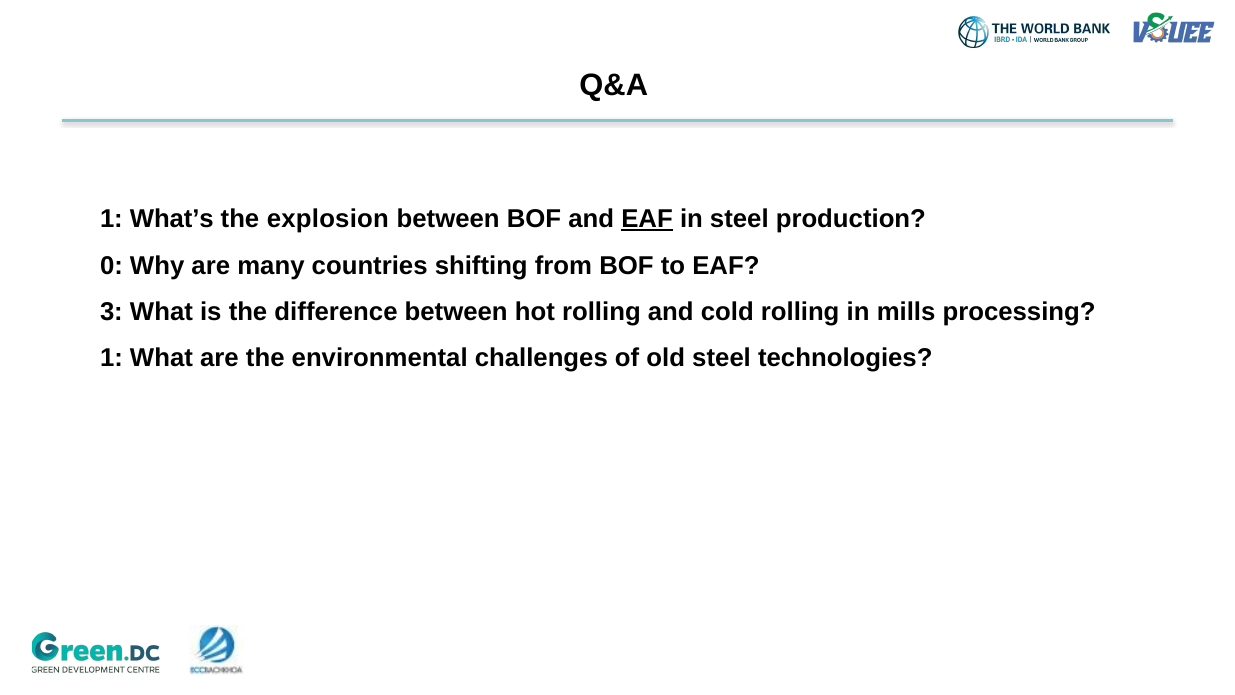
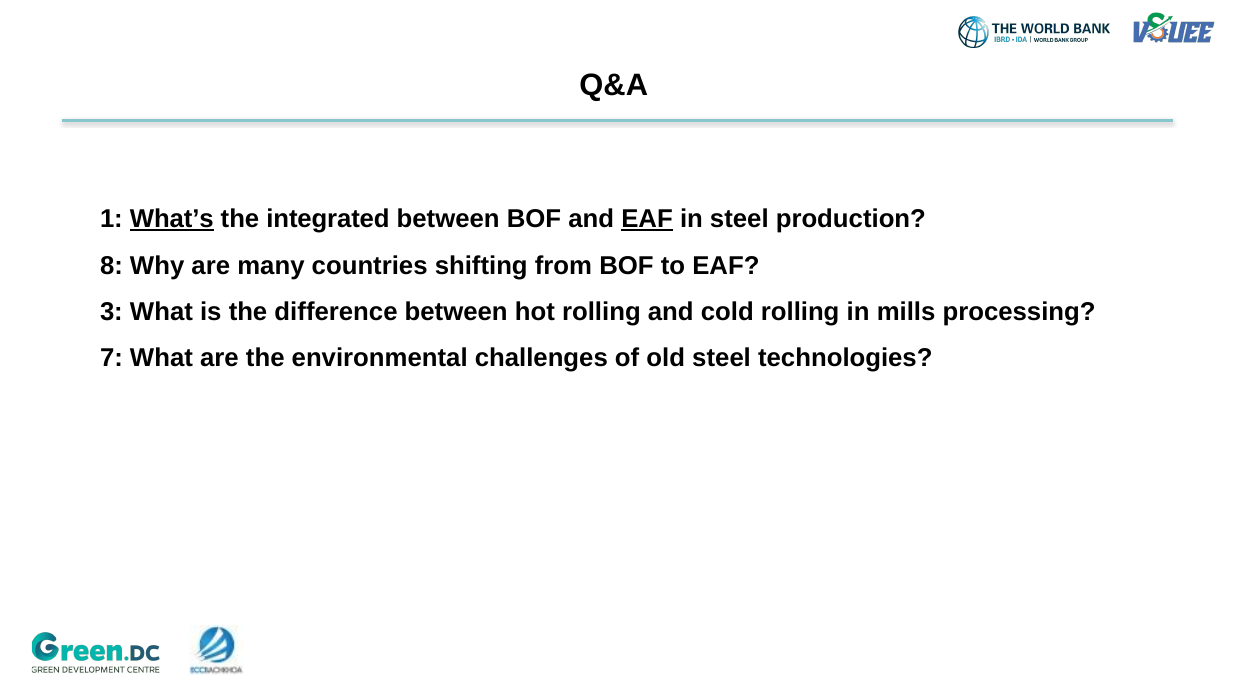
What’s underline: none -> present (172, 219)
explosion: explosion -> integrated (328, 219)
0: 0 -> 8 (111, 265)
1: 1 -> 7 (111, 358)
